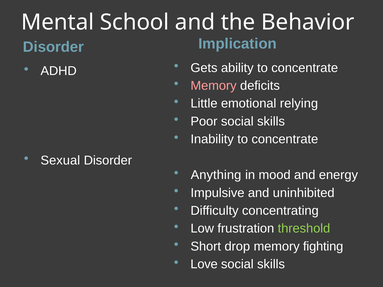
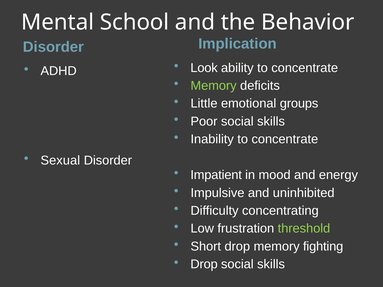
Gets: Gets -> Look (204, 68)
Memory colour: pink -> light green (214, 86)
relying: relying -> groups (299, 104)
Anything: Anything -> Impatient (216, 175)
Love: Love -> Drop (204, 264)
